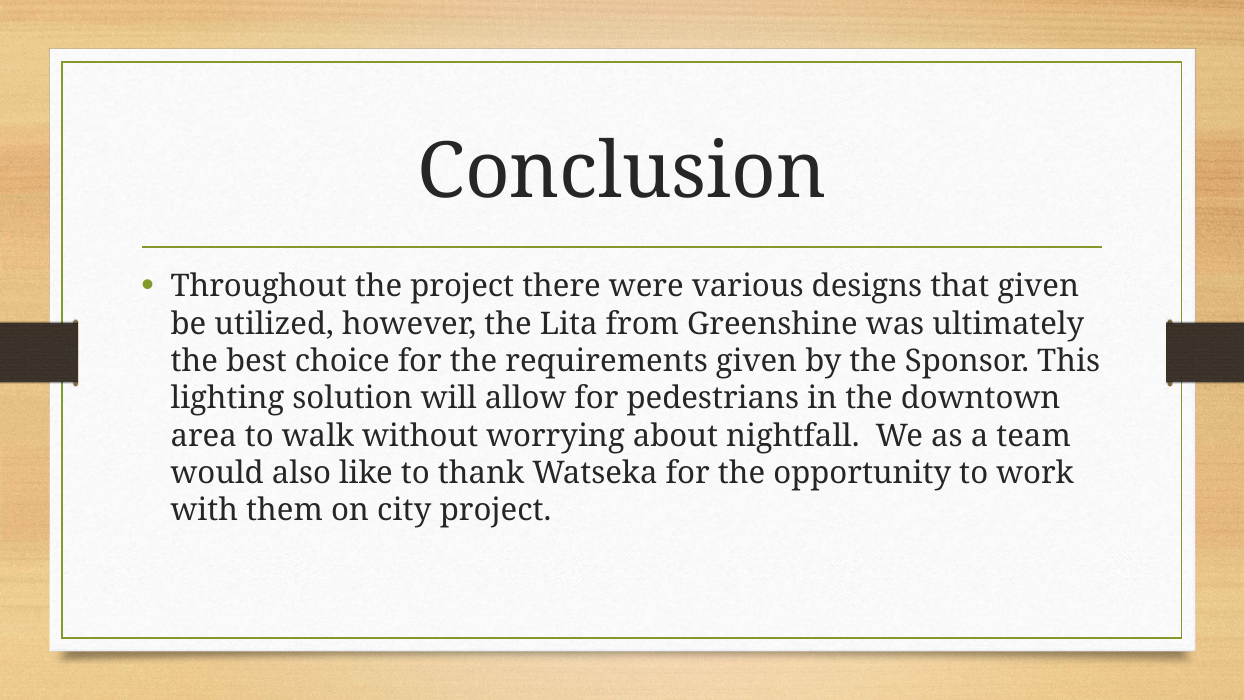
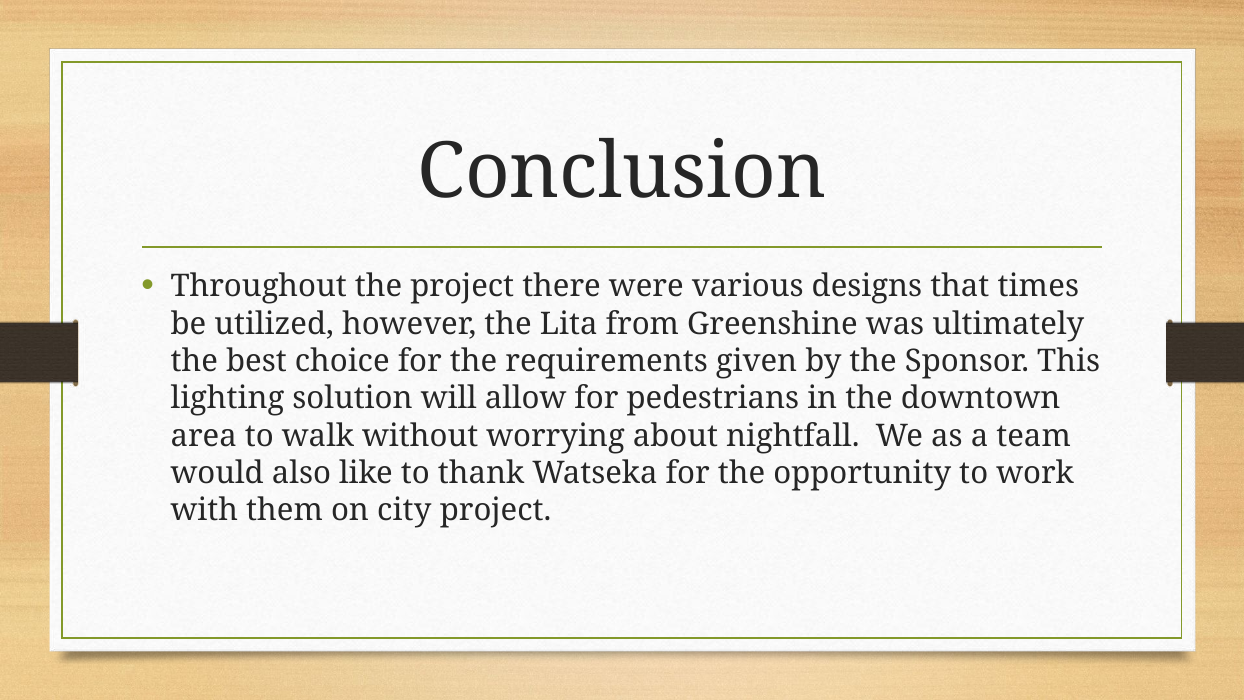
that given: given -> times (1038, 286)
